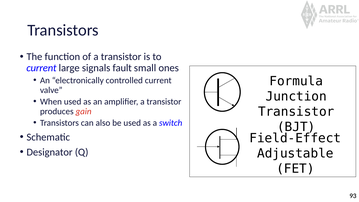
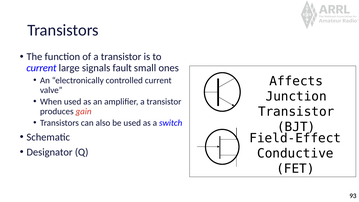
Formula: Formula -> Affects (296, 81)
Adjustable: Adjustable -> Conductive (295, 153)
